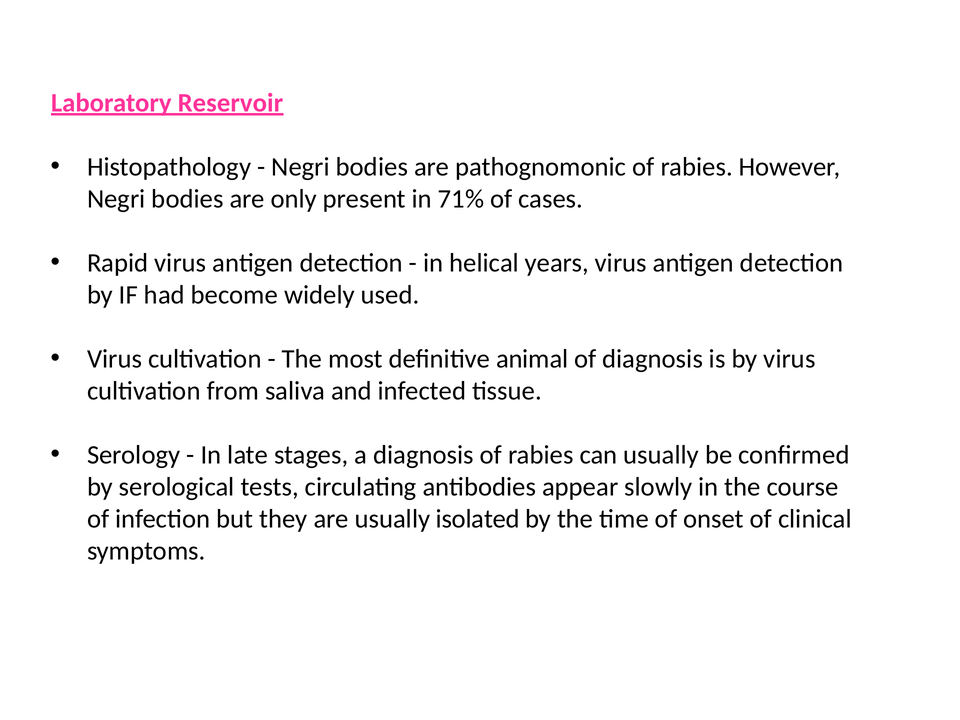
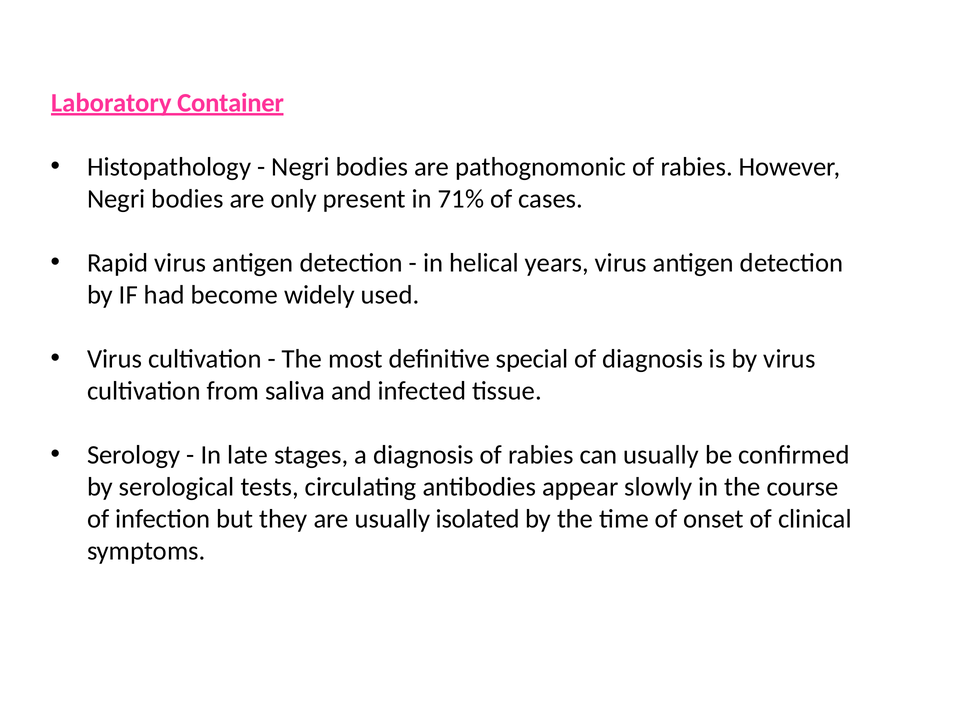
Reservoir: Reservoir -> Container (231, 103)
animal: animal -> special (532, 359)
